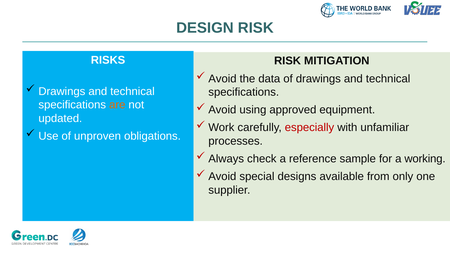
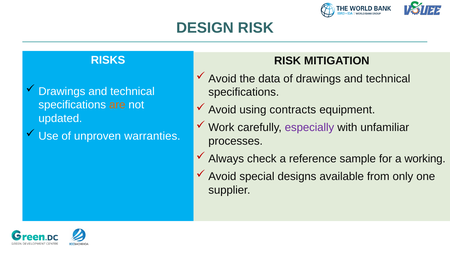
approved: approved -> contracts (293, 110)
especially colour: red -> purple (310, 128)
obligations: obligations -> warranties (152, 136)
